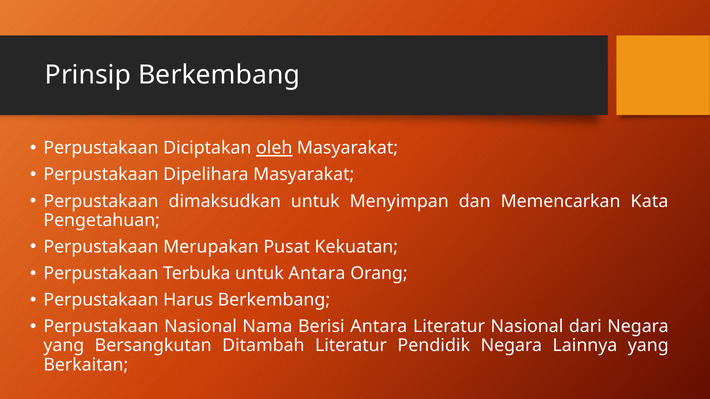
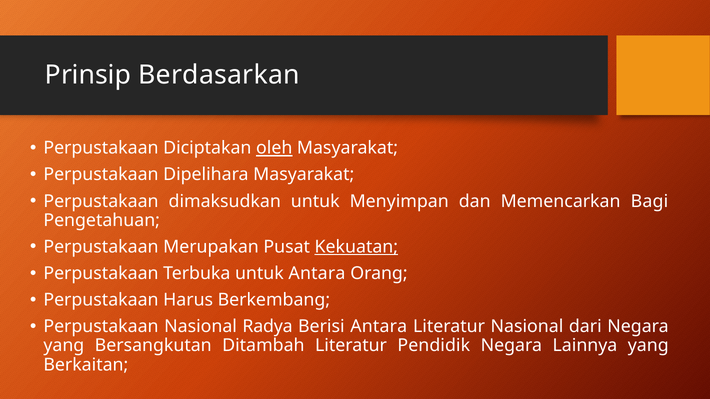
Prinsip Berkembang: Berkembang -> Berdasarkan (219, 75)
Kata: Kata -> Bagi (650, 201)
Kekuatan underline: none -> present (356, 247)
Nama: Nama -> Radya (268, 327)
